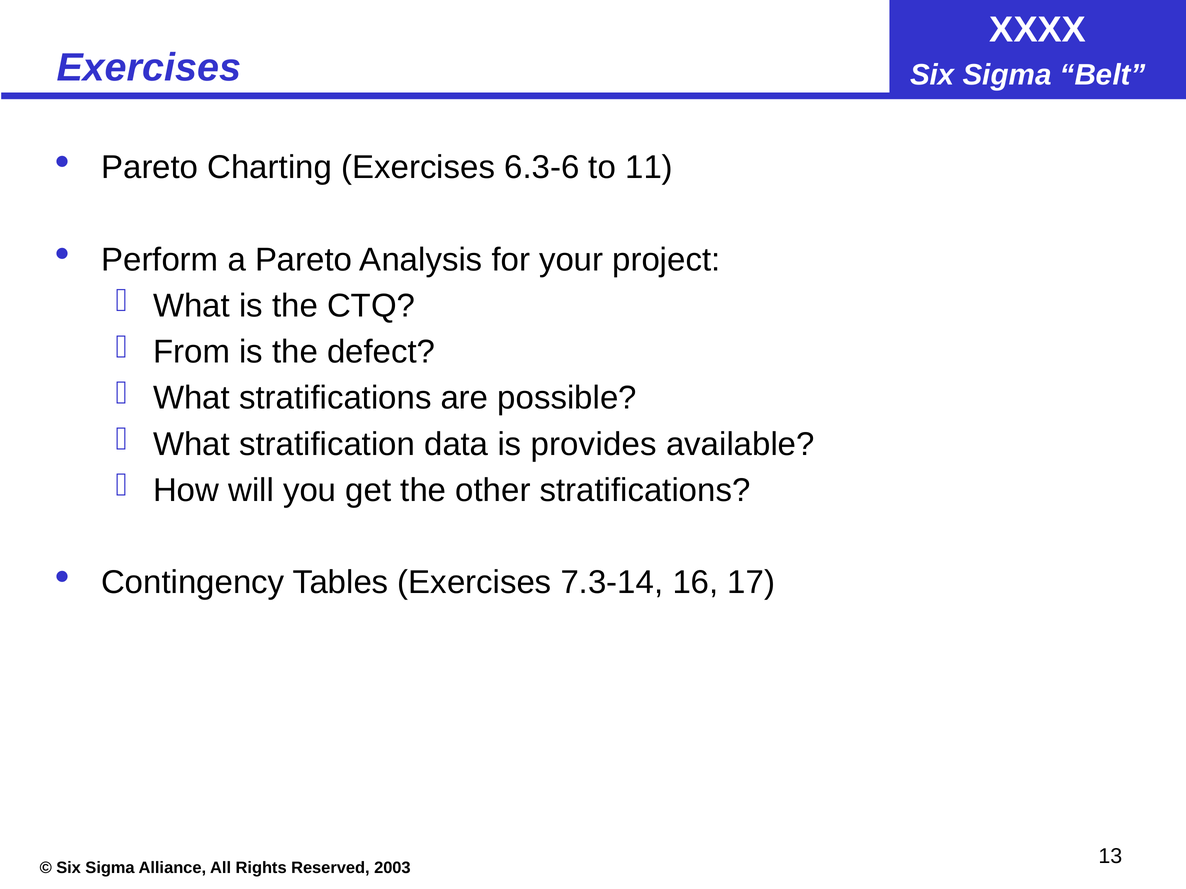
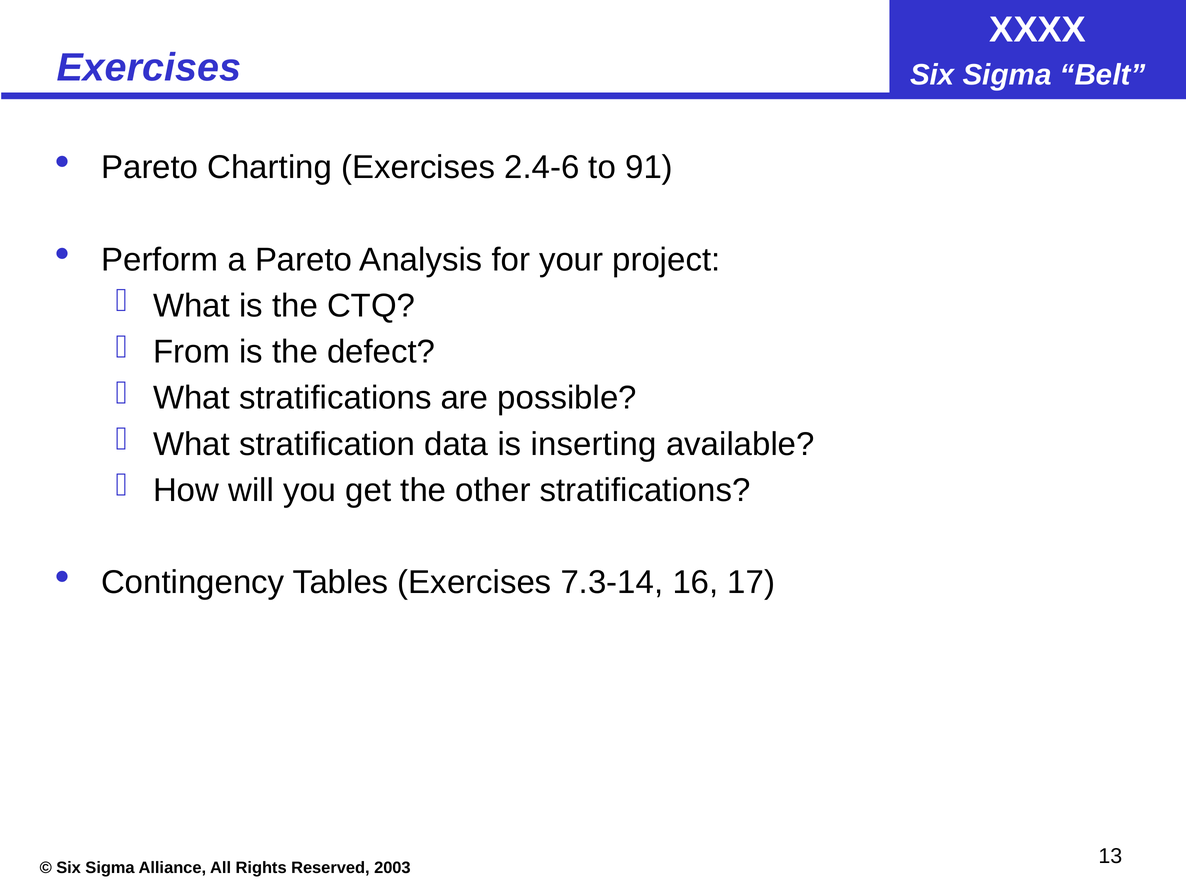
6.3-6: 6.3-6 -> 2.4-6 (542, 168)
11: 11 -> 91 (649, 168)
provides: provides -> inserting (594, 444)
